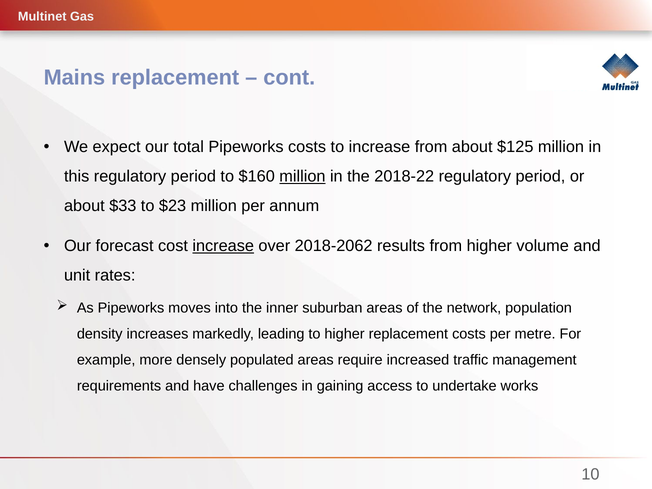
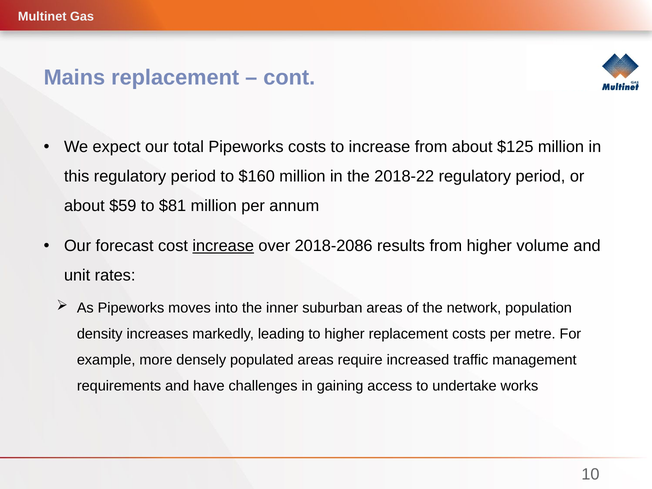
million underline: present -> none (302, 176)
$33: $33 -> $59 (123, 206)
$23: $23 -> $81 (173, 206)
2018-2062: 2018-2062 -> 2018-2086 (334, 246)
